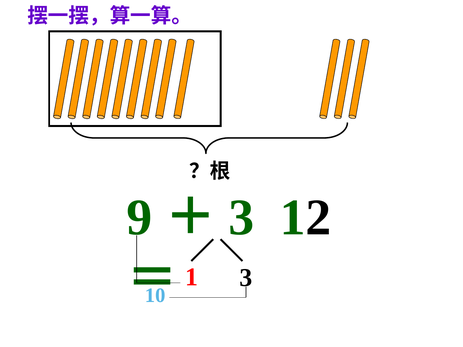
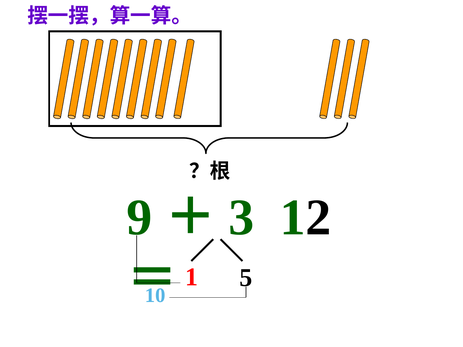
1 3: 3 -> 5 (246, 278)
